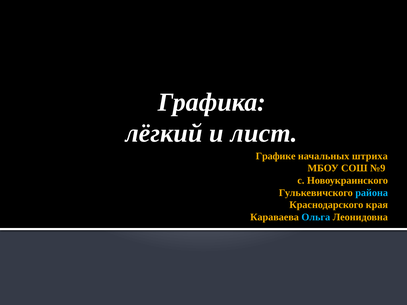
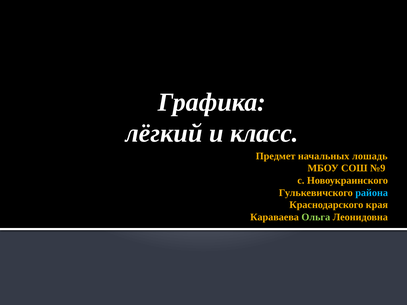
лист: лист -> класс (264, 133)
Графике: Графике -> Предмет (276, 156)
штриха: штриха -> лошадь (370, 156)
Ольга colour: light blue -> light green (316, 217)
